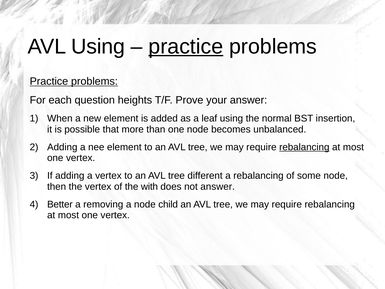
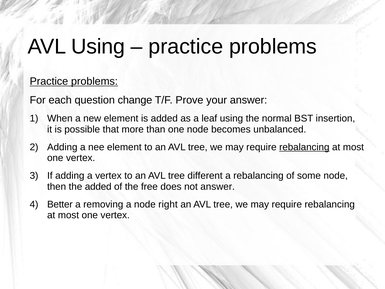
practice underline: present -> none (186, 46)
heights: heights -> change (135, 100)
the vertex: vertex -> added (98, 186)
with: with -> free (149, 186)
child: child -> right (168, 204)
